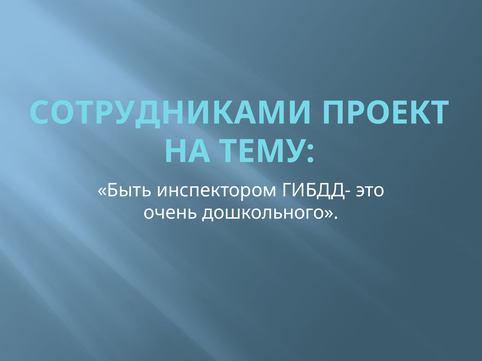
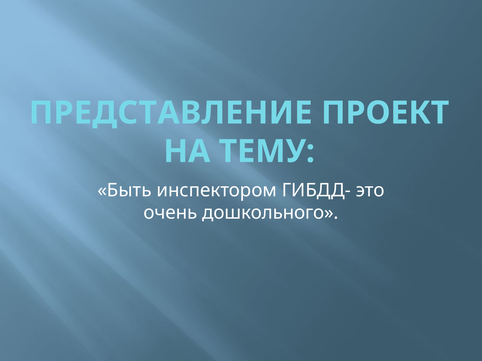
СОТРУДНИКАМИ: СОТРУДНИКАМИ -> ПРЕДСТАВЛЕНИЕ (171, 113)
